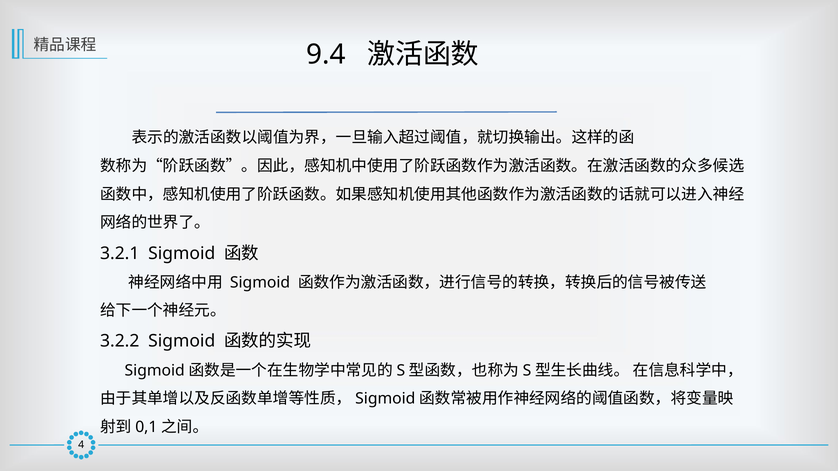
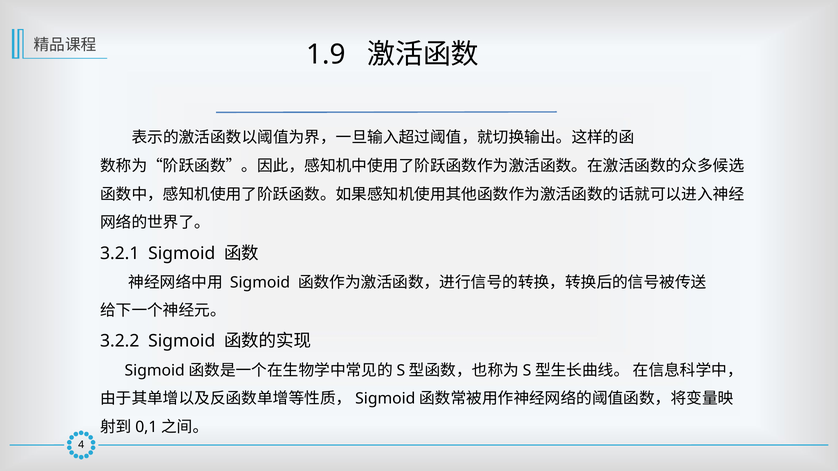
9.4: 9.4 -> 1.9 (326, 55)
